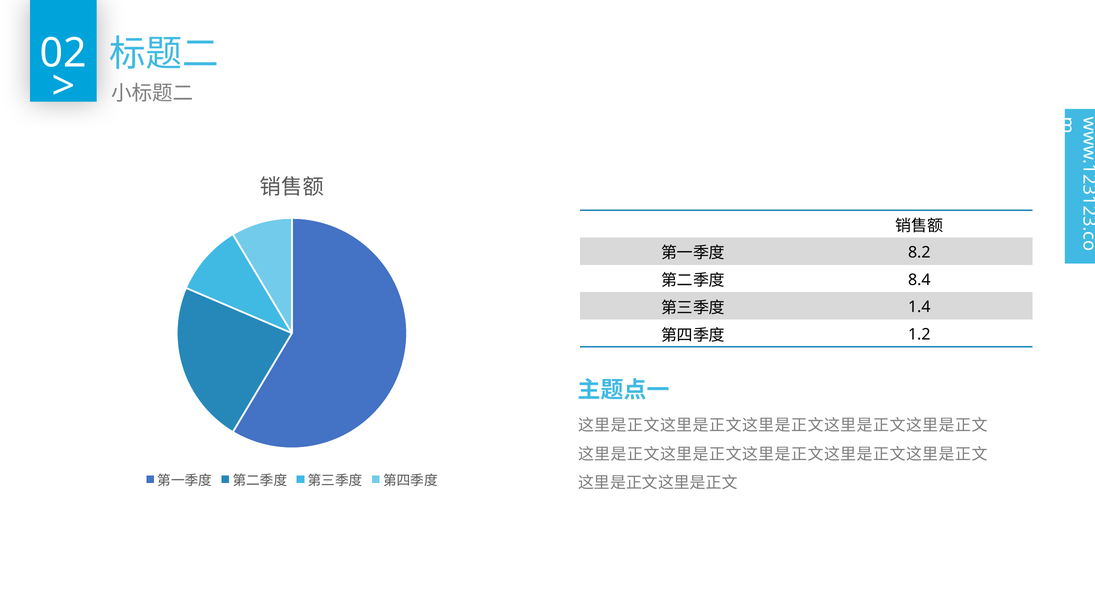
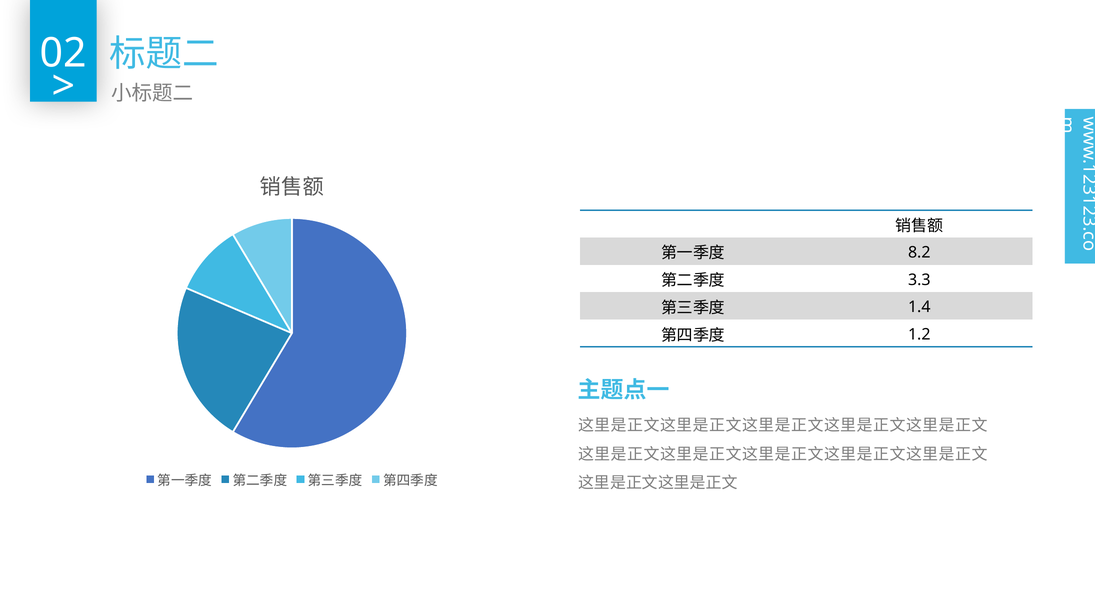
8.4: 8.4 -> 3.3 (919, 280)
